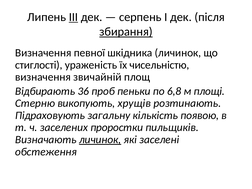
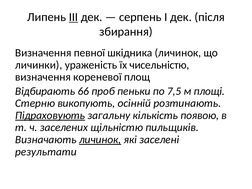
збирання underline: present -> none (126, 32)
стиглості: стиглості -> личинки (39, 65)
звичайній: звичайній -> кореневої (97, 77)
36: 36 -> 66 (83, 91)
6,8: 6,8 -> 7,5 (174, 91)
хрущів: хрущів -> осінній (134, 103)
Підраховують underline: none -> present (50, 115)
проростки: проростки -> щільністю (117, 128)
обстеження: обстеження -> результати (46, 152)
